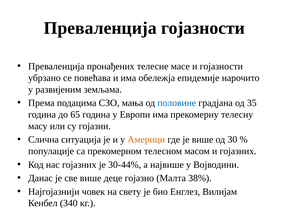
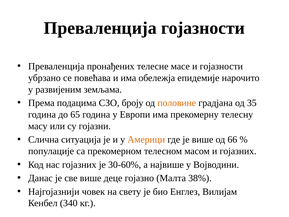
мања: мања -> броју (133, 103)
половине colour: blue -> orange (177, 103)
30: 30 -> 66 (232, 139)
30-44%: 30-44% -> 30-60% (125, 164)
